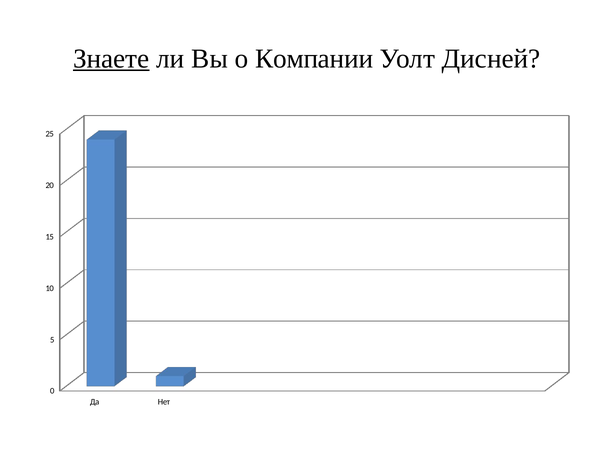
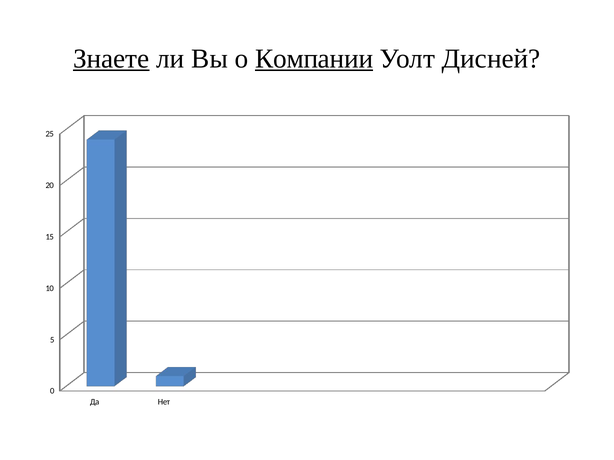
Компании underline: none -> present (314, 59)
